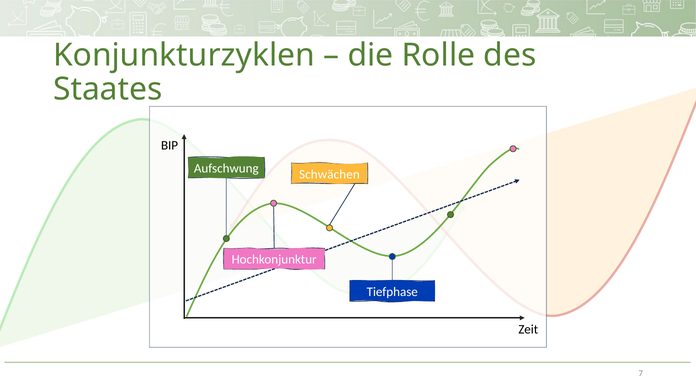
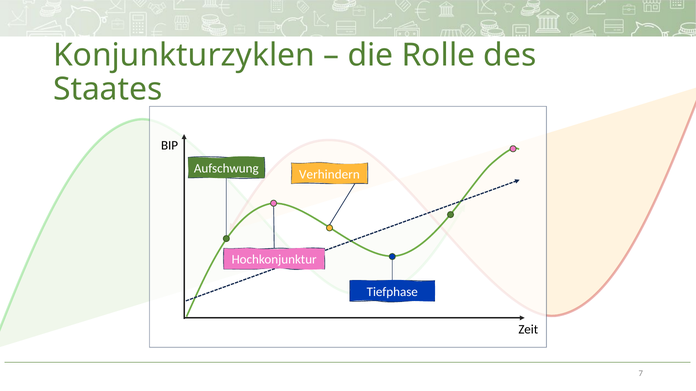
Schwächen: Schwächen -> Verhindern (329, 174)
